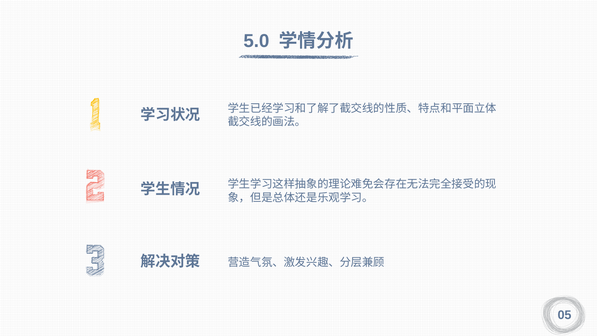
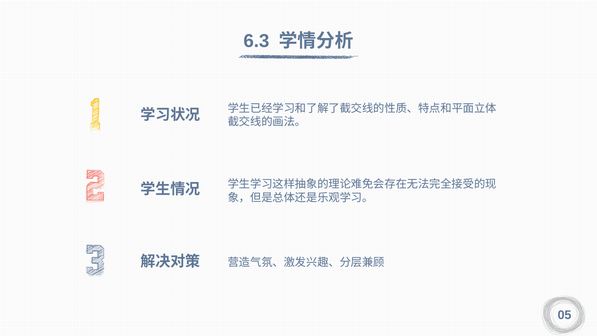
5.0: 5.0 -> 6.3 (256, 41)
